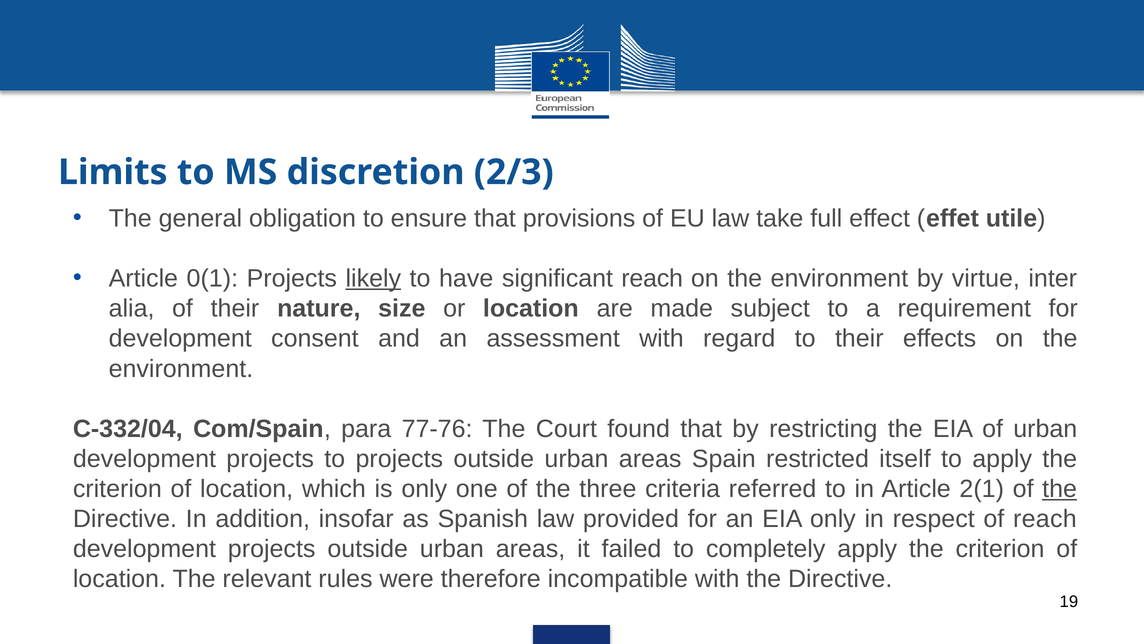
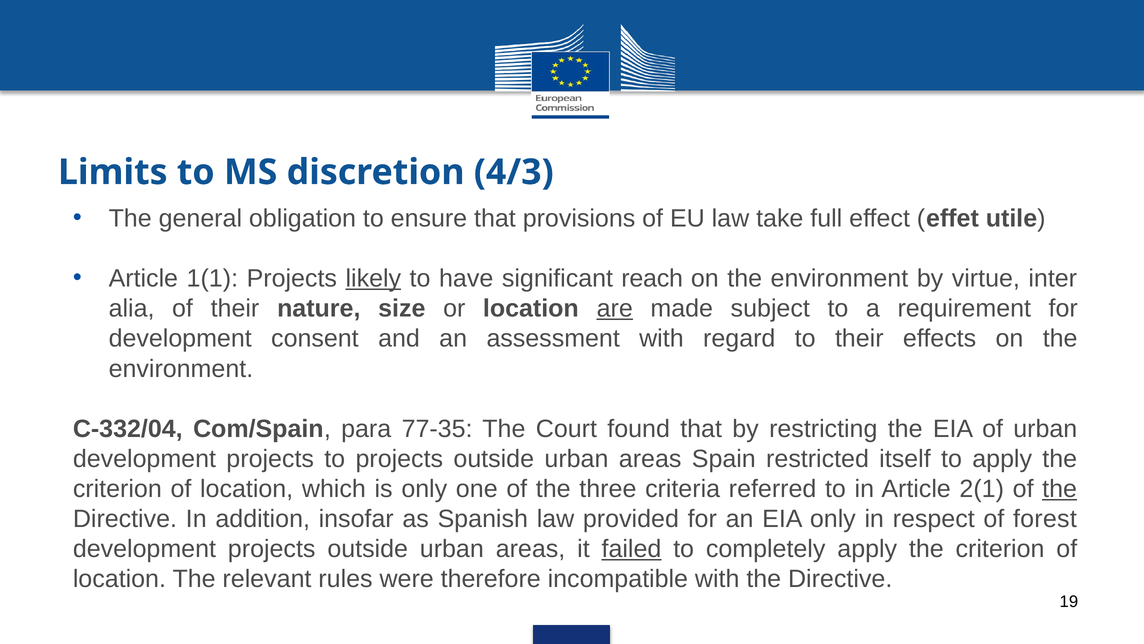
2/3: 2/3 -> 4/3 (514, 172)
0(1: 0(1 -> 1(1 (212, 278)
are underline: none -> present (615, 308)
77-76: 77-76 -> 77-35 (437, 429)
of reach: reach -> forest (1045, 519)
failed underline: none -> present (631, 549)
